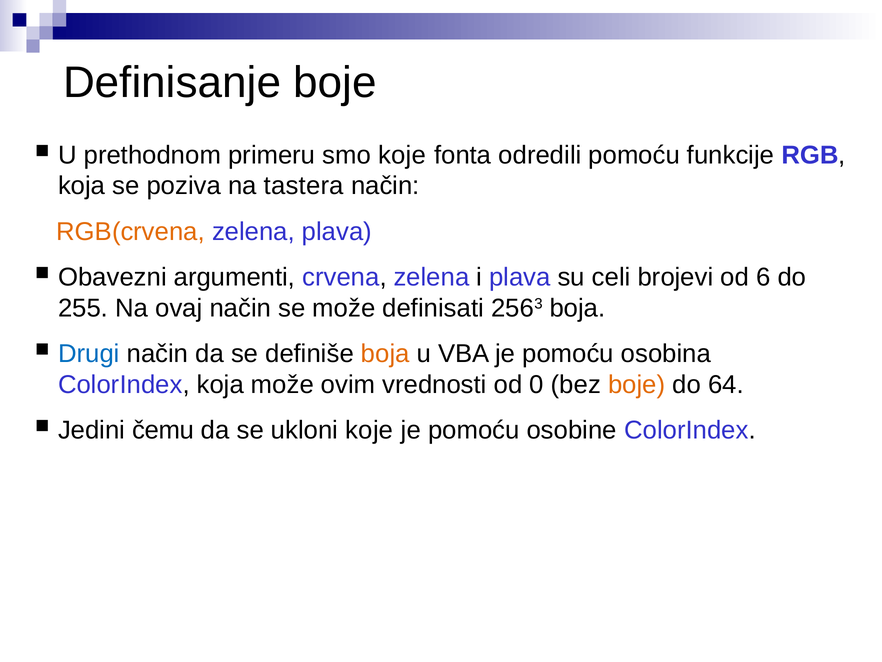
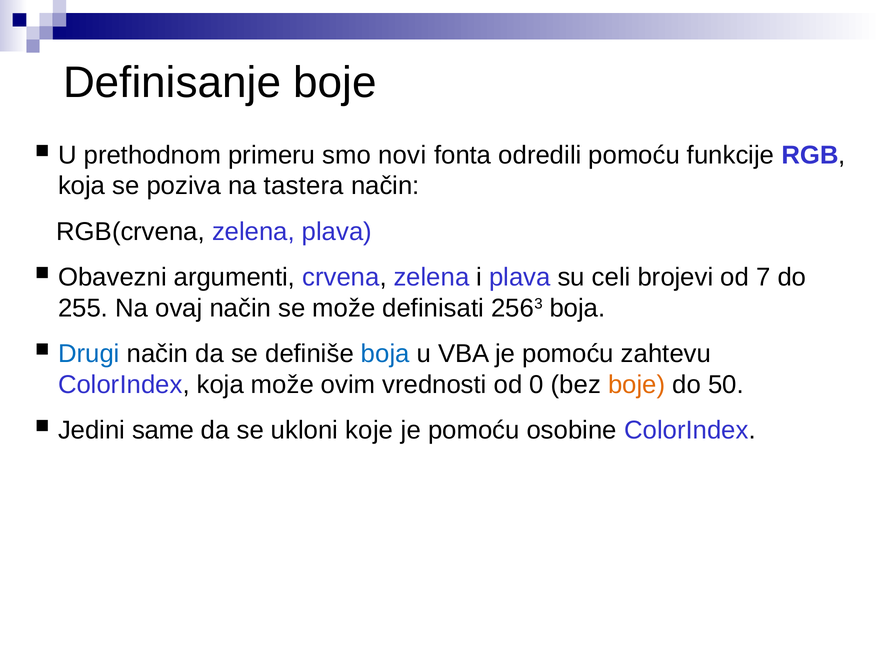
smo koje: koje -> novi (402, 155)
RGB(crvena colour: orange -> black (131, 231)
6: 6 -> 7 (763, 277)
boja colour: orange -> blue (385, 353)
osobina: osobina -> zahtevu (666, 353)
64: 64 -> 50 (726, 384)
čemu: čemu -> same (163, 430)
